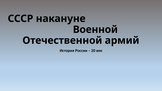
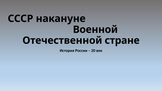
армий: армий -> стране (122, 40)
